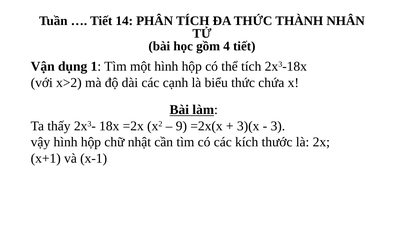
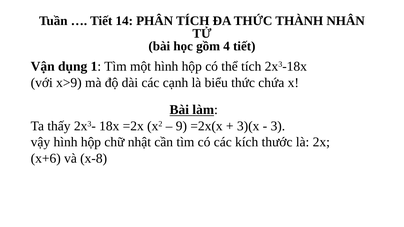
x>2: x>2 -> x>9 (69, 83)
x+1: x+1 -> x+6 (46, 158)
x-1: x-1 -> x-8 (94, 158)
